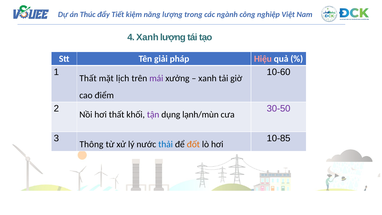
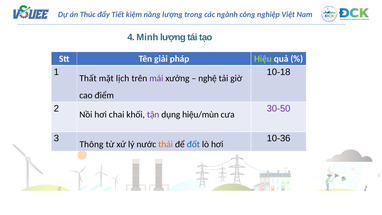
4 Xanh: Xanh -> Minh (147, 37)
Hiệu colour: pink -> light green (263, 59)
10-60: 10-60 -> 10-18 (279, 72)
xanh: xanh -> nghệ (208, 78)
hơi thất: thất -> chai (117, 115)
lạnh/mùn: lạnh/mùn -> hiệu/mùn (201, 115)
10-85: 10-85 -> 10-36 (279, 138)
thải colour: blue -> orange (166, 144)
đốt colour: orange -> blue (193, 144)
